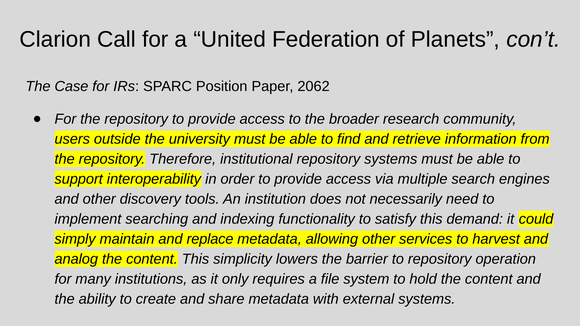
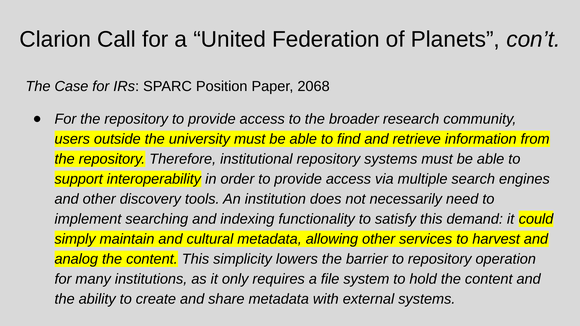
2062: 2062 -> 2068 (314, 86)
replace: replace -> cultural (210, 239)
